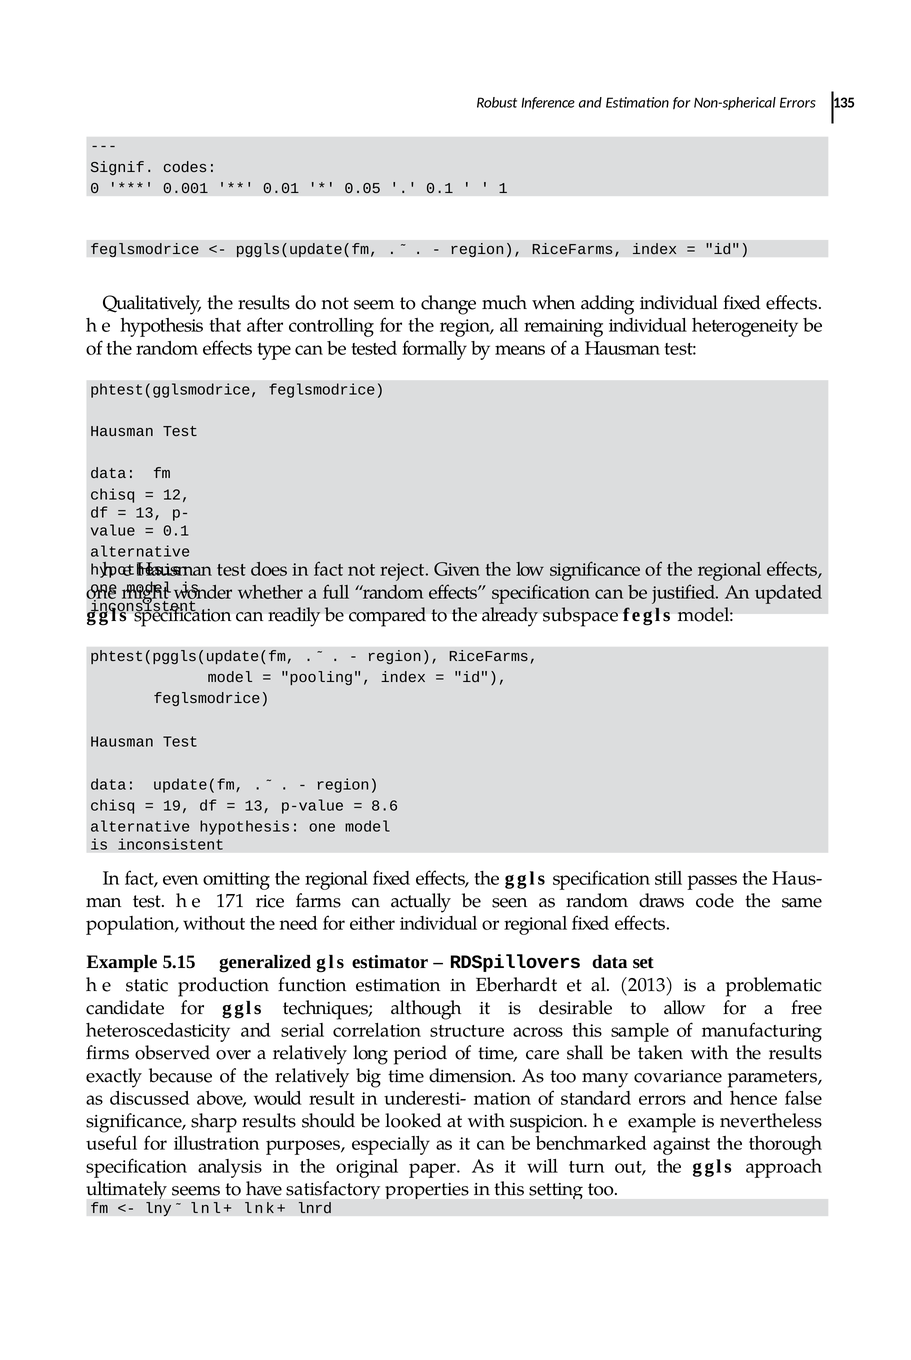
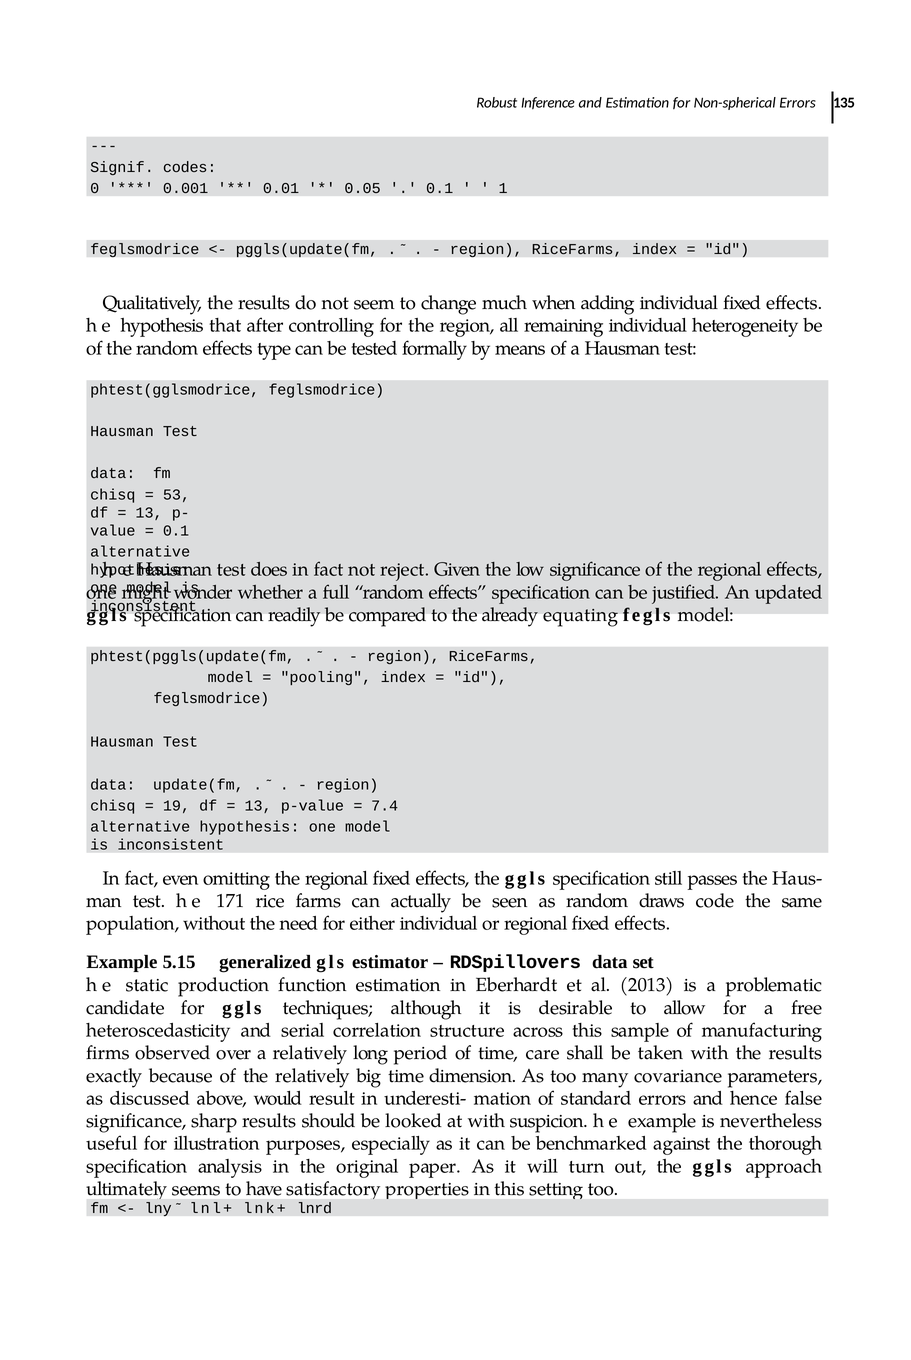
12: 12 -> 53 (177, 495)
subspace: subspace -> equating (581, 615)
8.6: 8.6 -> 7.4 (385, 806)
